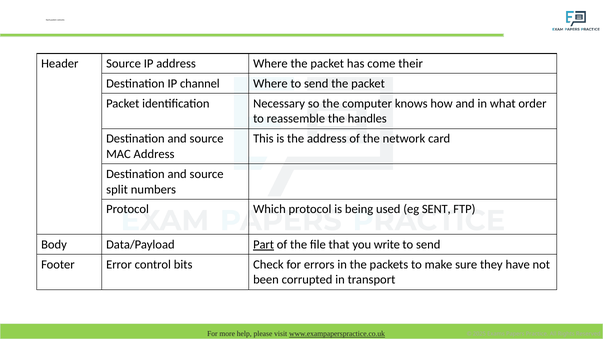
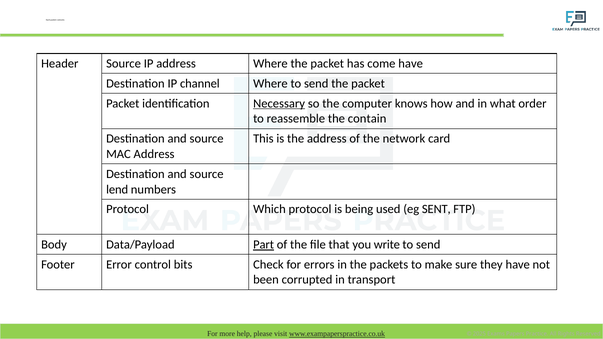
come their: their -> have (411, 64)
Necessary underline: none -> present (279, 103)
handles: handles -> contain (367, 119)
split: split -> lend (117, 189)
